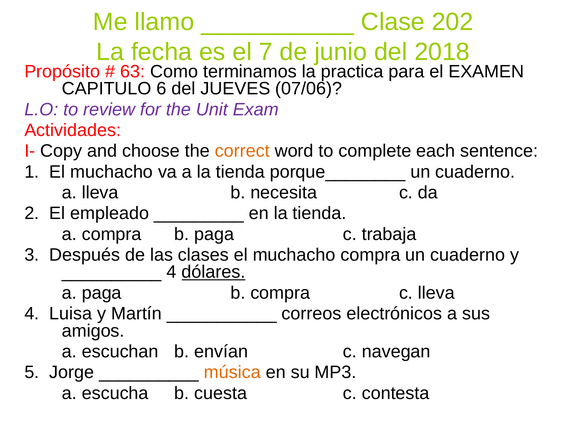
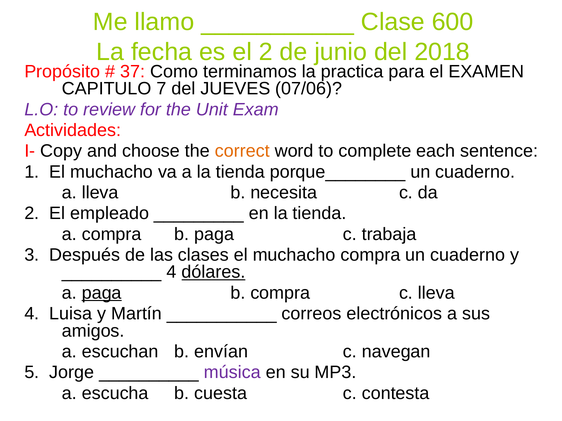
202: 202 -> 600 (453, 22)
el 7: 7 -> 2 (266, 52)
63: 63 -> 37 (133, 72)
6: 6 -> 7 (162, 89)
paga underline: none -> present (102, 293)
música colour: orange -> purple (232, 373)
